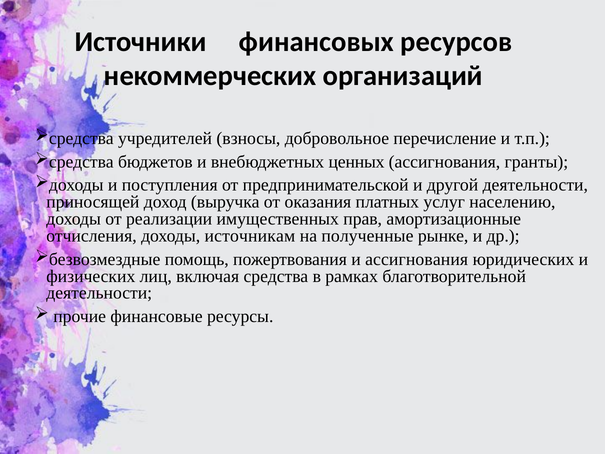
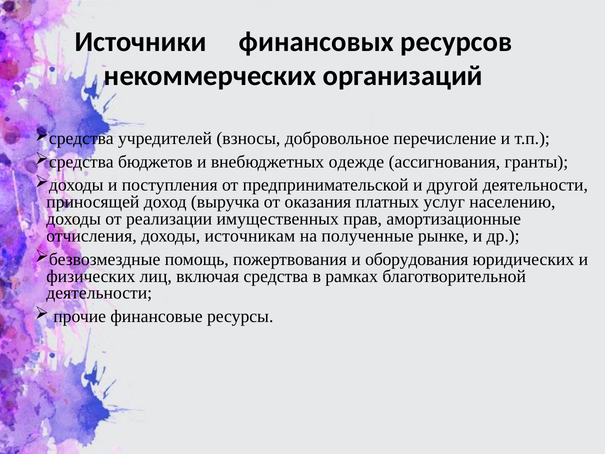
ценных: ценных -> одежде (356, 162)
и ассигнования: ассигнования -> оборудования (417, 259)
